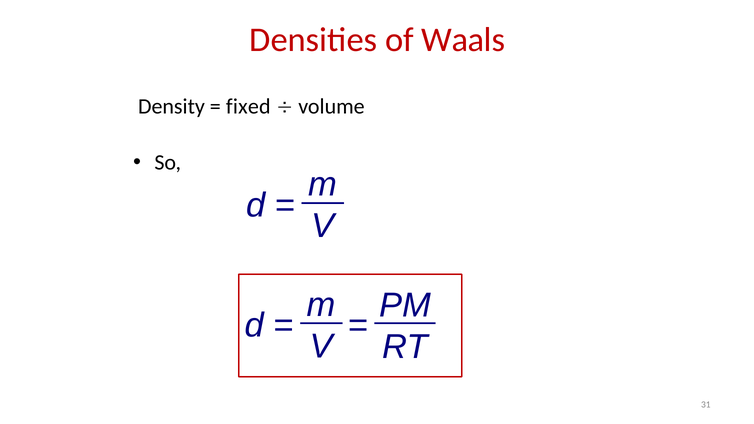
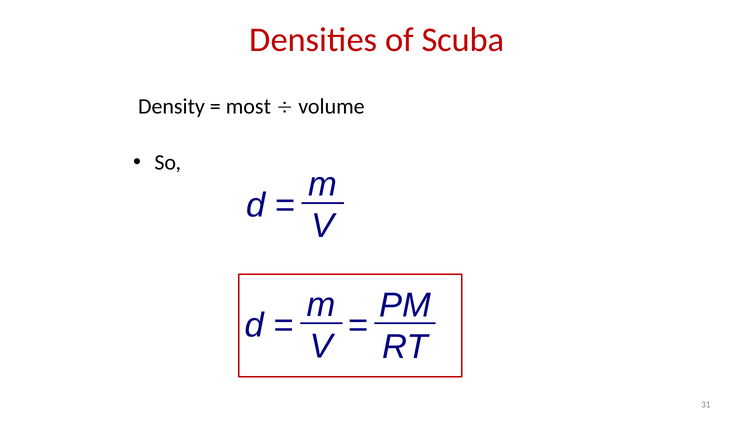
Waals: Waals -> Scuba (463, 40)
fixed: fixed -> most (248, 106)
